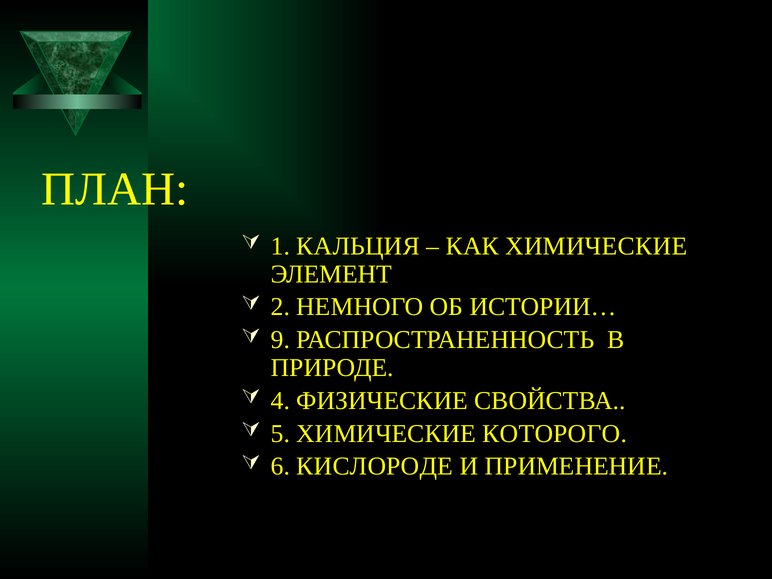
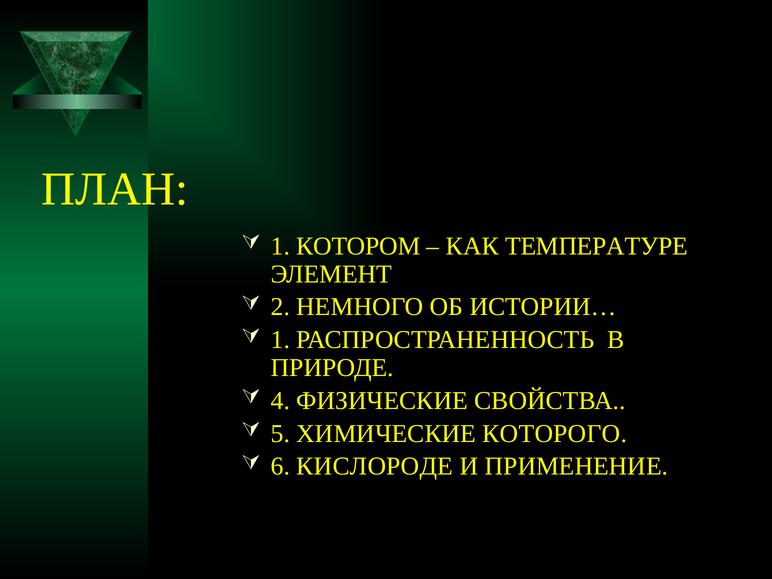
КАЛЬЦИЯ: КАЛЬЦИЯ -> КОТОРОМ (358, 246)
КАК ХИМИЧЕСКИЕ: ХИМИЧЕСКИЕ -> ТЕМПЕРАТУРЕ (596, 246)
9: 9 -> 1 (280, 340)
